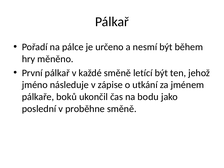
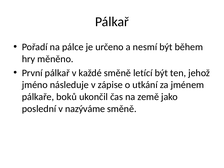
bodu: bodu -> země (148, 97)
proběhne: proběhne -> nazýváme (85, 109)
